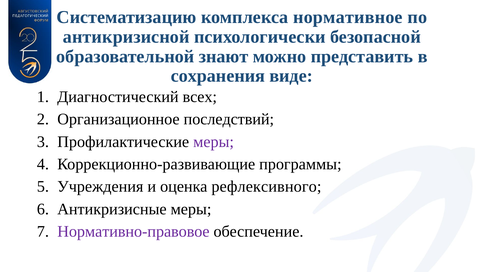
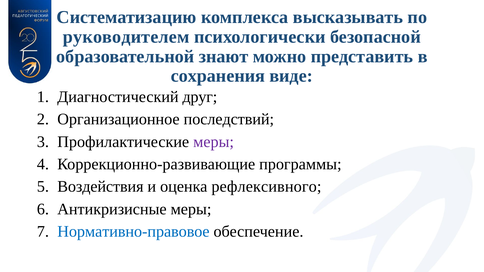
нормативное: нормативное -> высказывать (348, 17)
антикризисной: антикризисной -> руководителем (126, 37)
всех: всех -> друг (200, 97)
Учреждения: Учреждения -> Воздействия (100, 187)
Нормативно-правовое colour: purple -> blue (133, 232)
